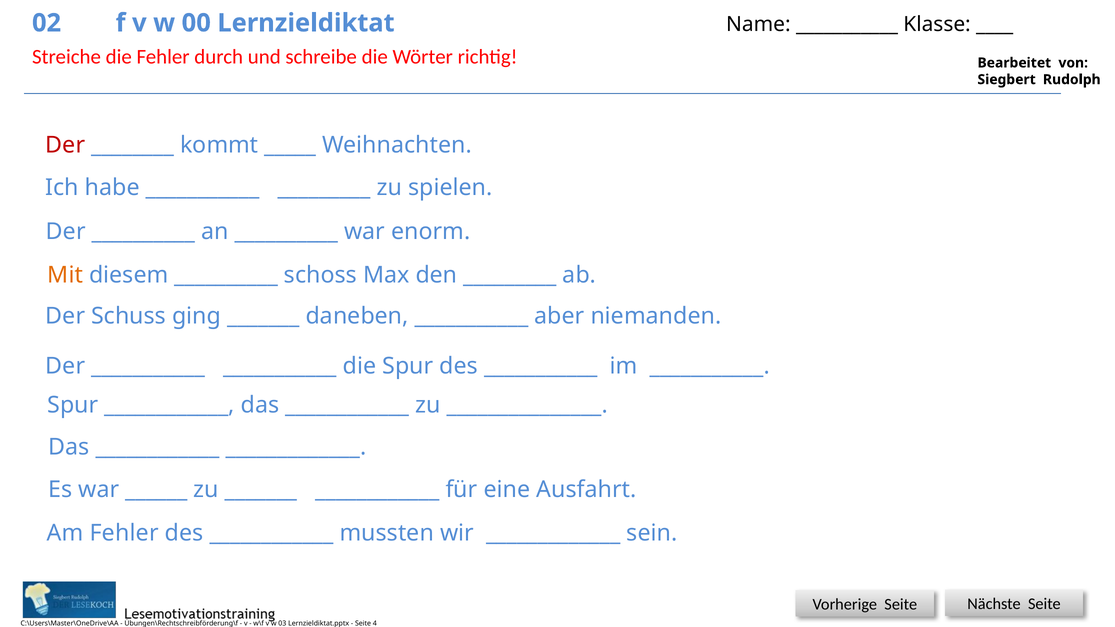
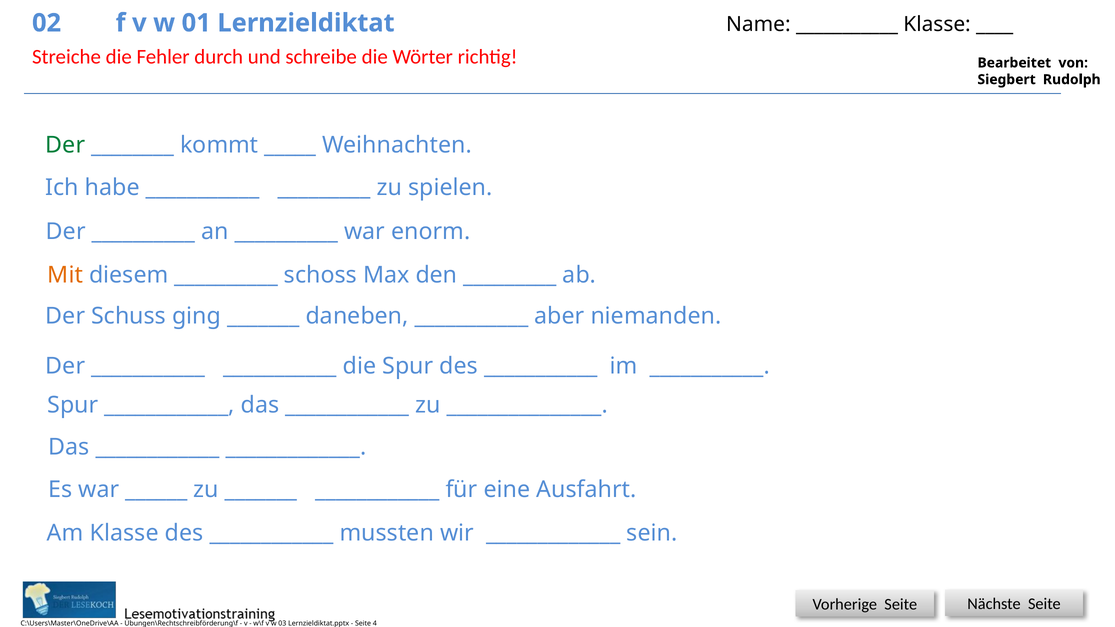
00: 00 -> 01 (196, 23)
Der colour: red -> green (65, 145)
Am Fehler: Fehler -> Klasse (124, 533)
